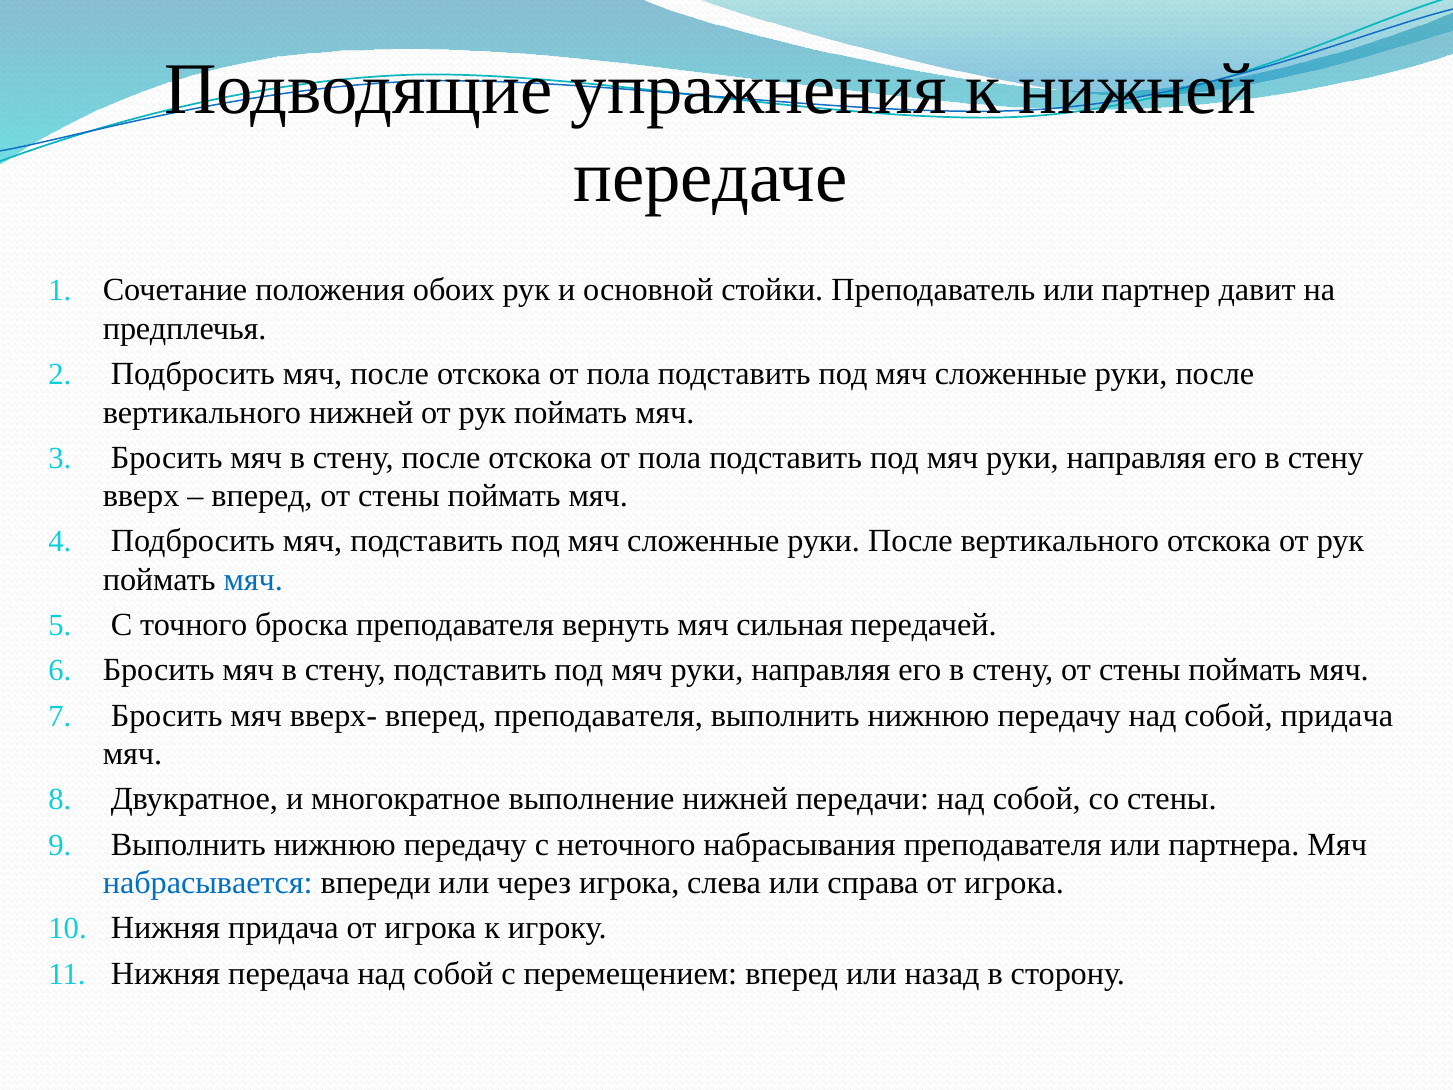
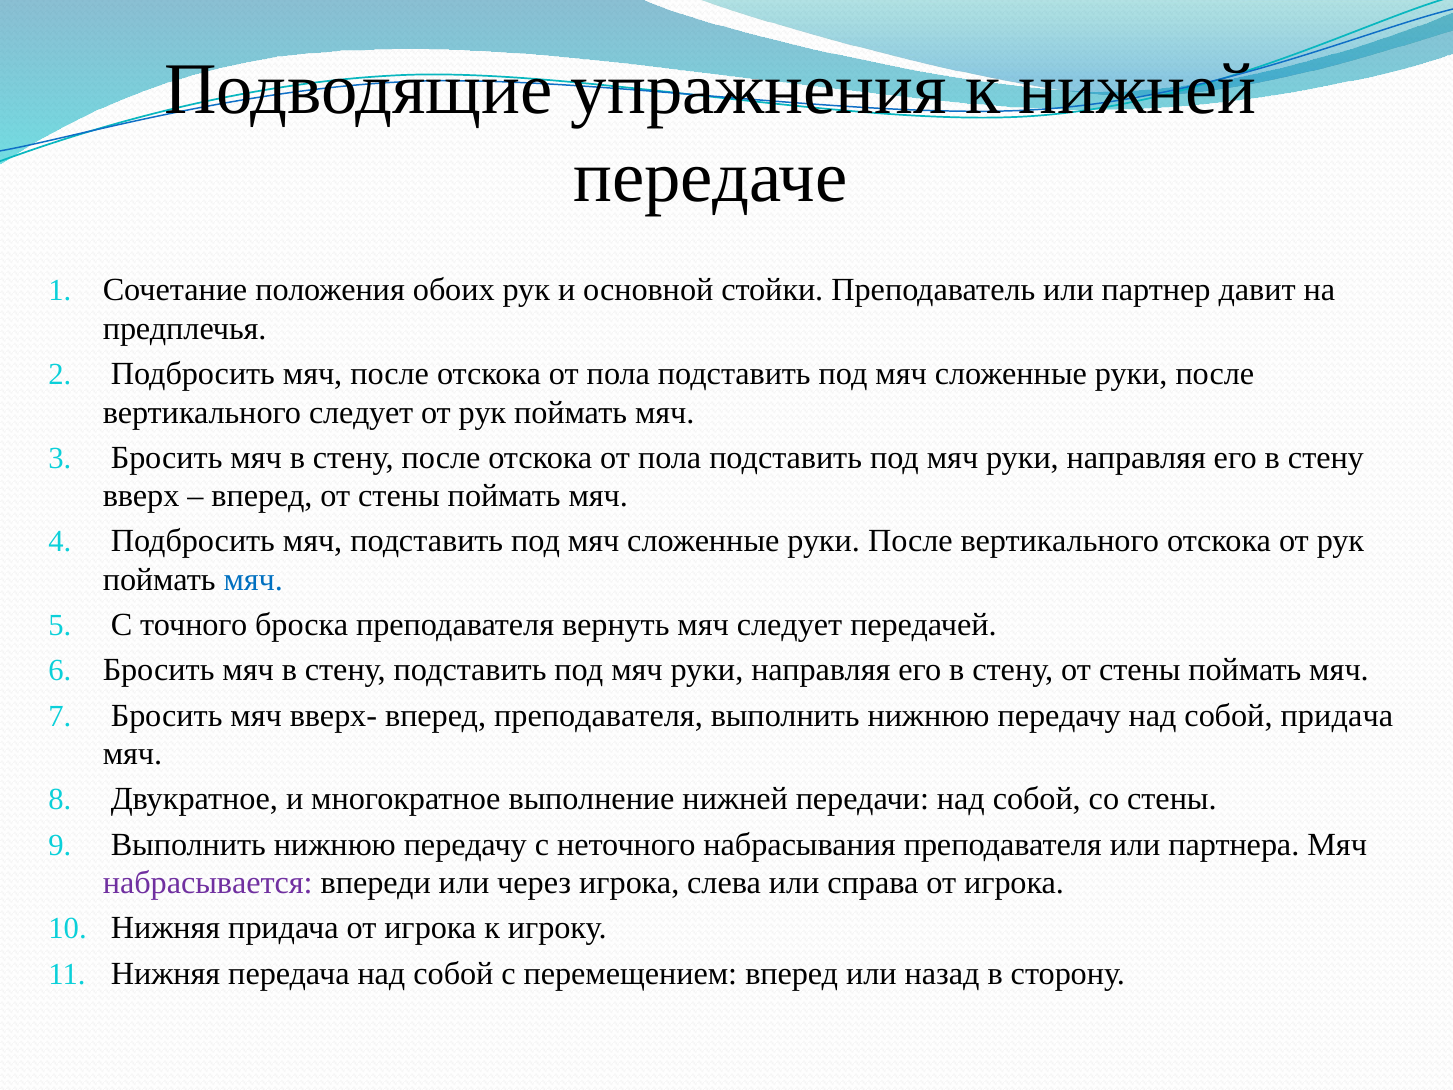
вертикального нижней: нижней -> следует (361, 412)
мяч сильная: сильная -> следует (790, 625)
набрасывается colour: blue -> purple (208, 883)
